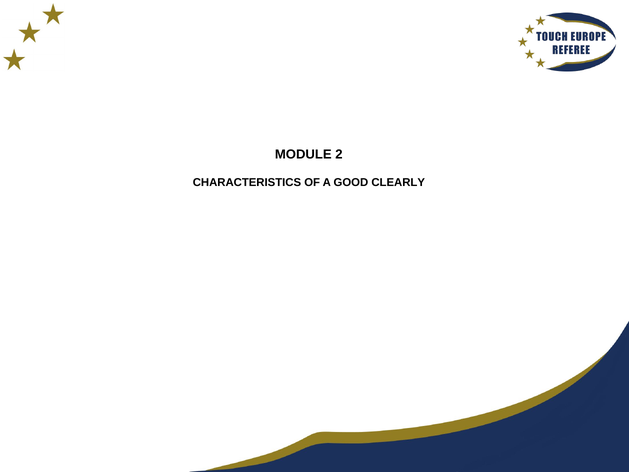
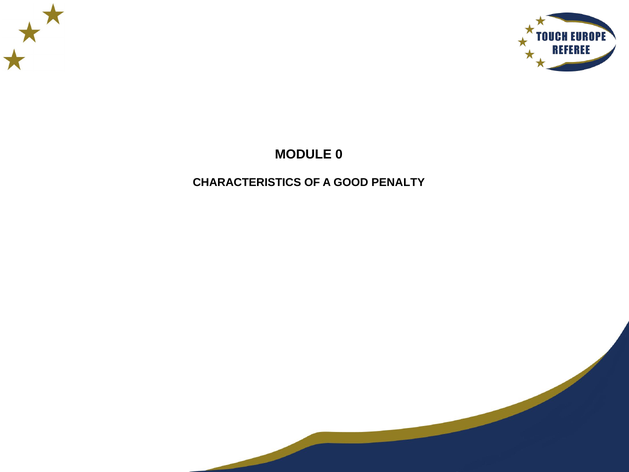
2: 2 -> 0 (339, 154)
CLEARLY: CLEARLY -> PENALTY (398, 183)
